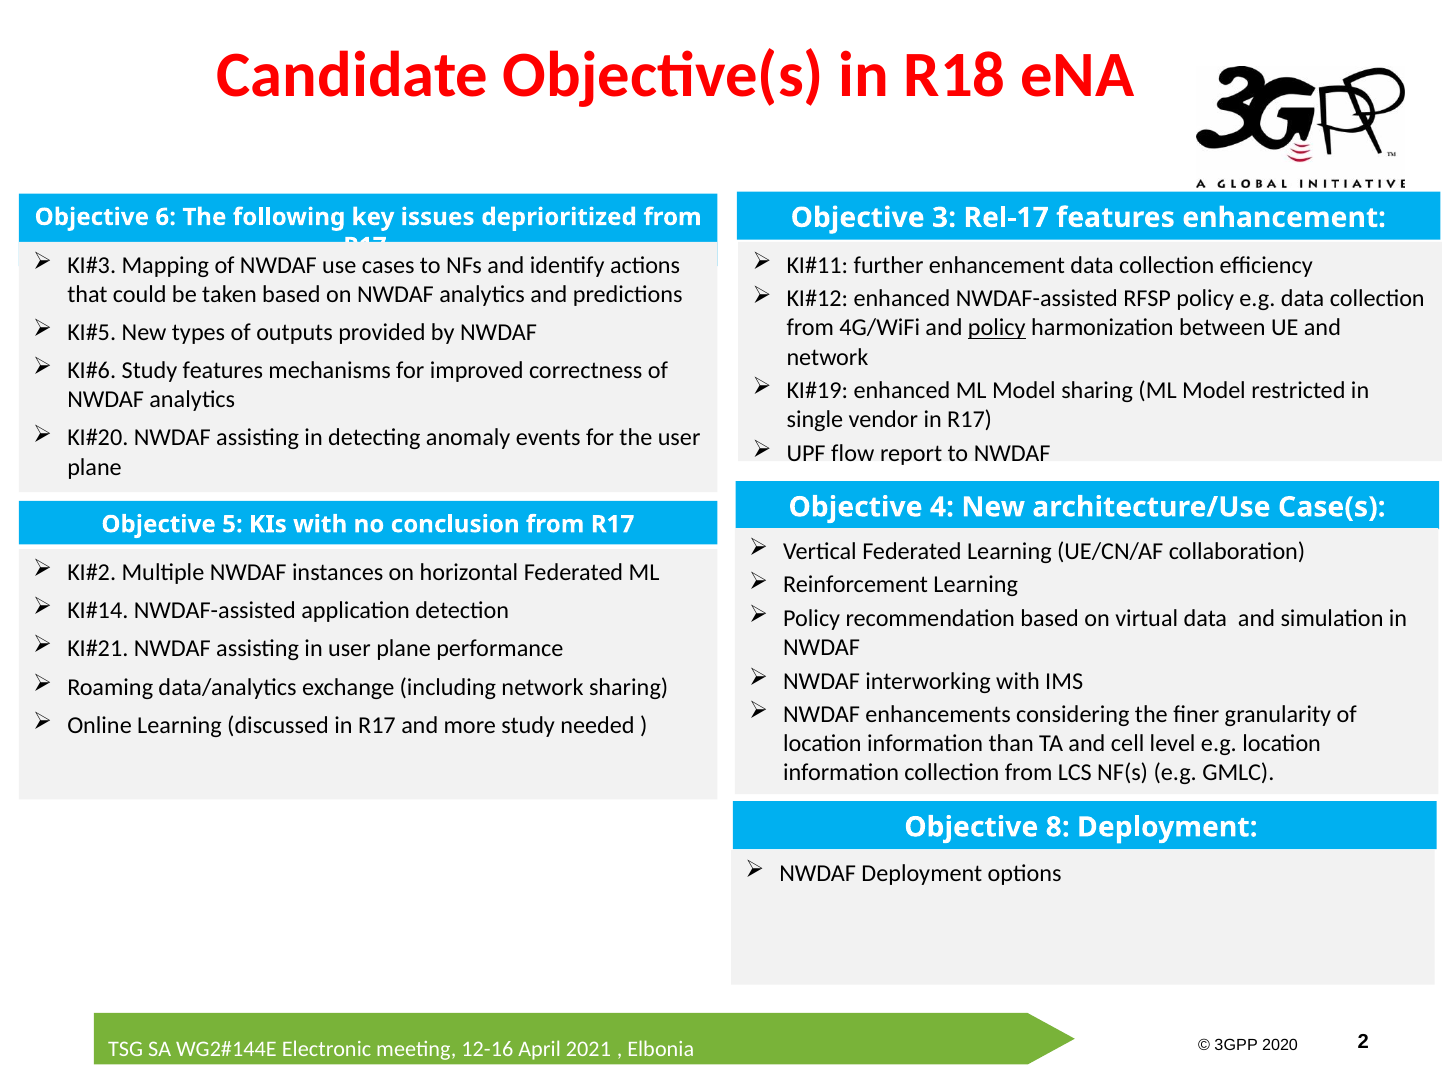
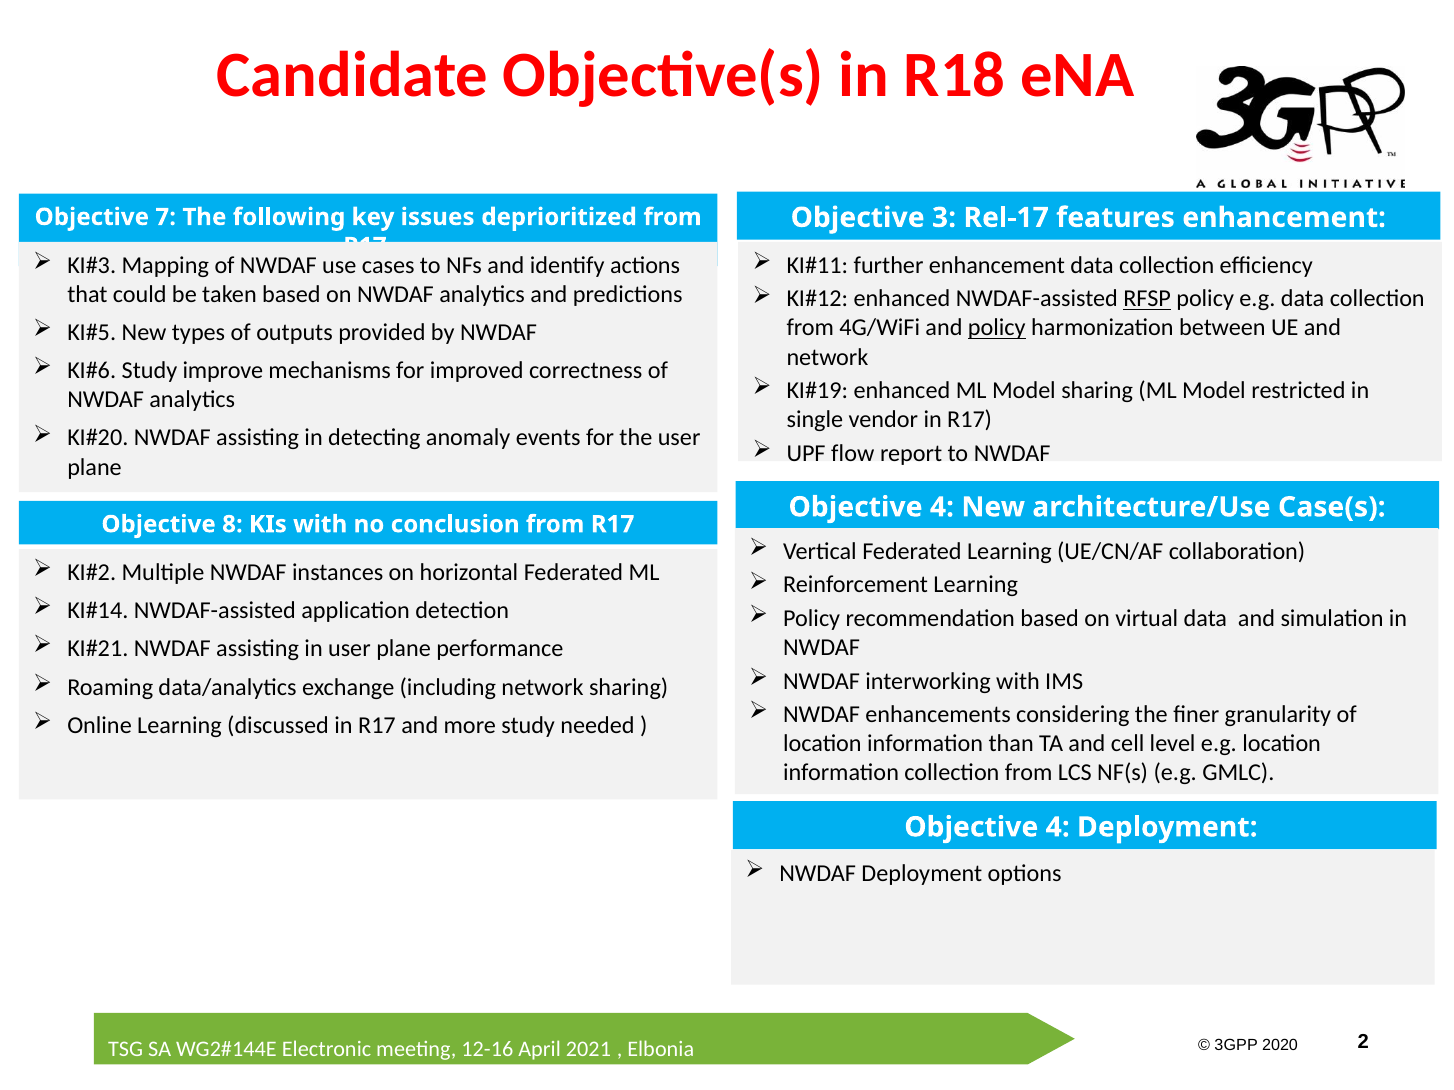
6: 6 -> 7 (166, 217)
RFSP underline: none -> present (1147, 299)
Study features: features -> improve (223, 371)
5: 5 -> 8 (232, 525)
8: 8 -> 4 (1058, 828)
